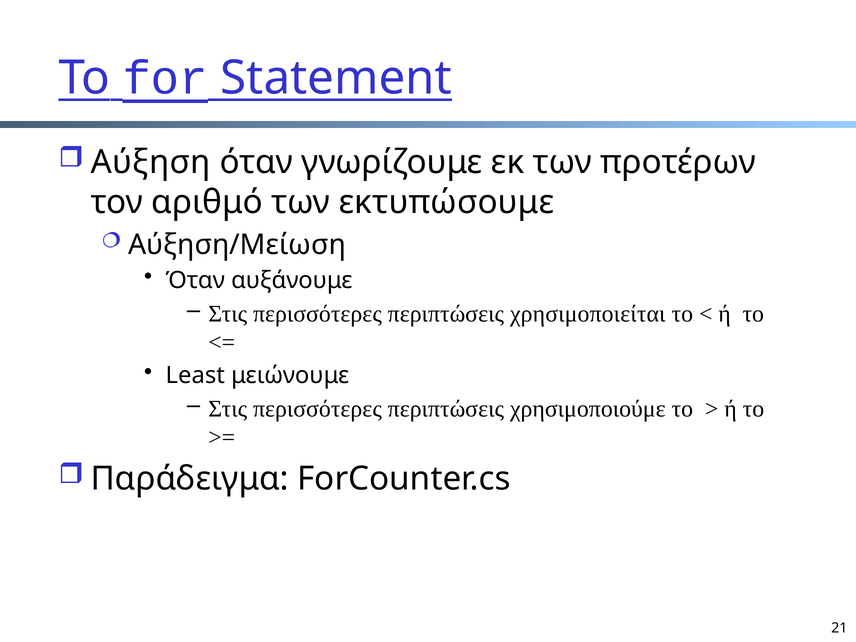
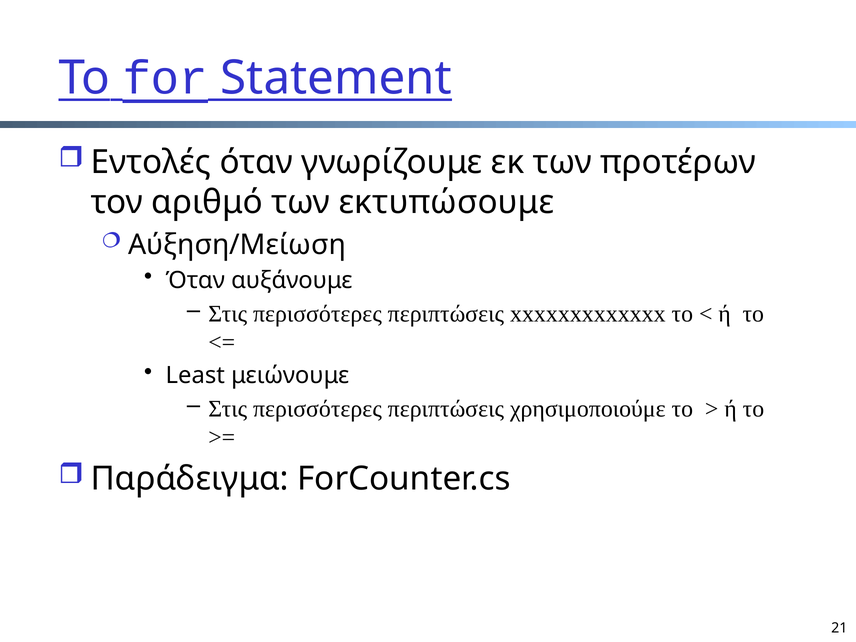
Αύξηση: Αύξηση -> Εντολές (151, 162)
χρησιμοποιείται: χρησιμοποιείται -> xxxxxxxxxxxxx (588, 314)
